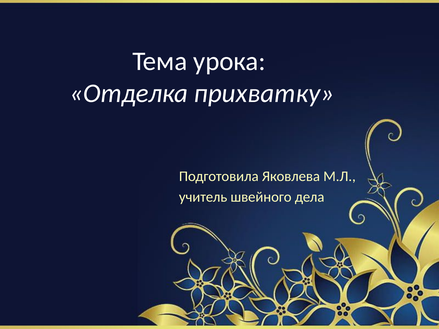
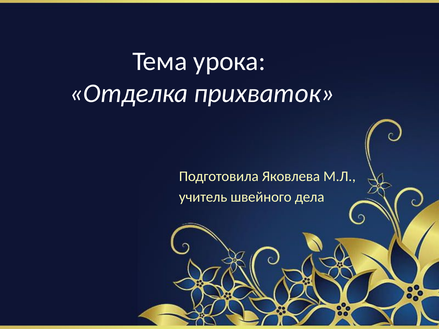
прихватку: прихватку -> прихваток (264, 93)
